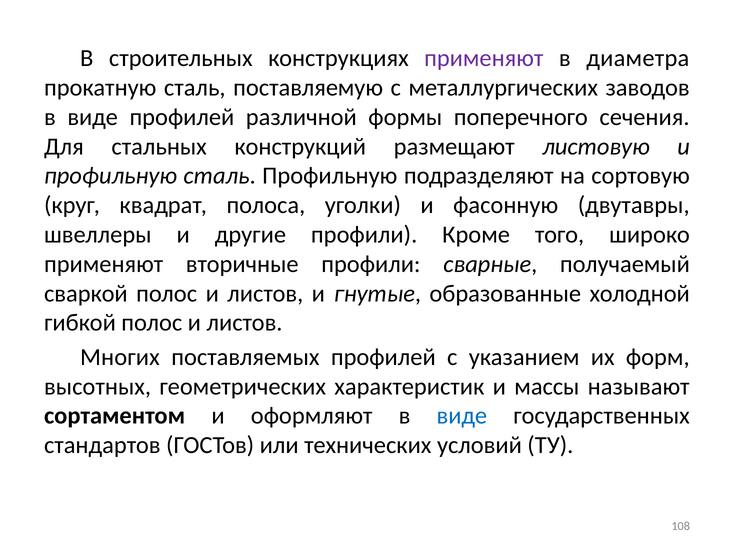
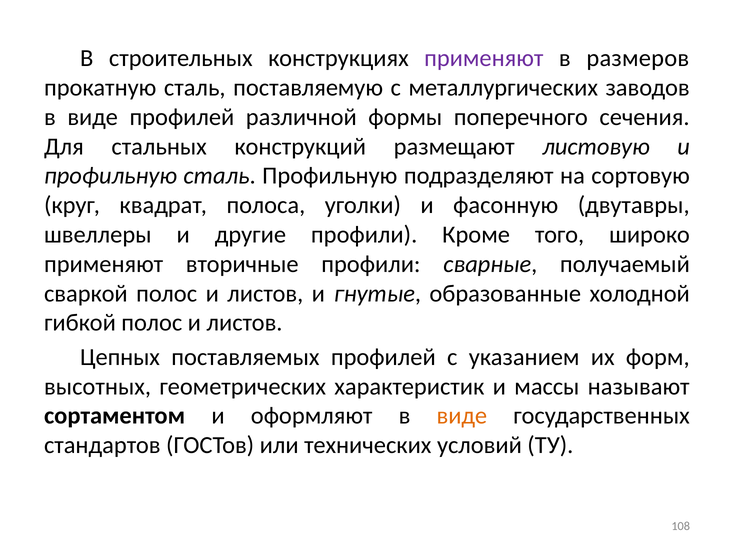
диаметра: диаметра -> размеров (638, 58)
Многих: Многих -> Цепных (120, 357)
виде colour: blue -> orange (462, 416)
